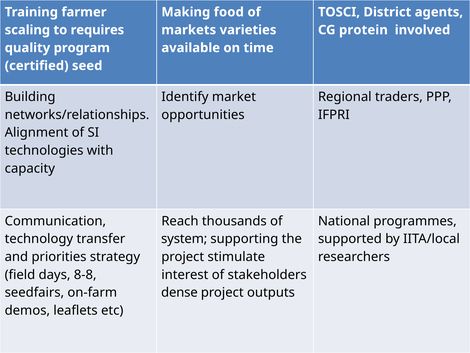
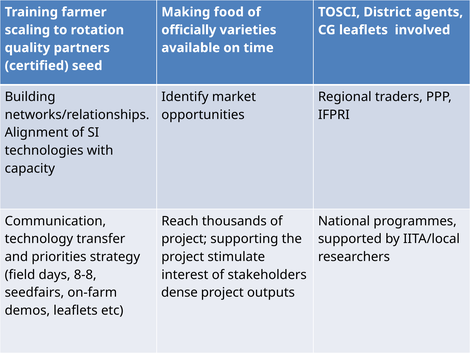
requires: requires -> rotation (97, 30)
markets: markets -> officially (189, 30)
CG protein: protein -> leaflets (363, 30)
program: program -> partners (82, 48)
system: system -> project (184, 239)
